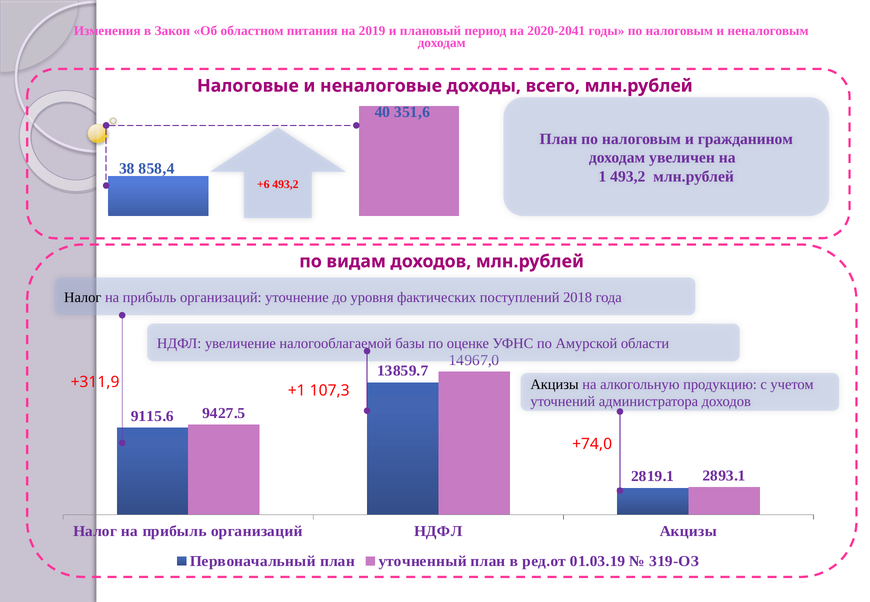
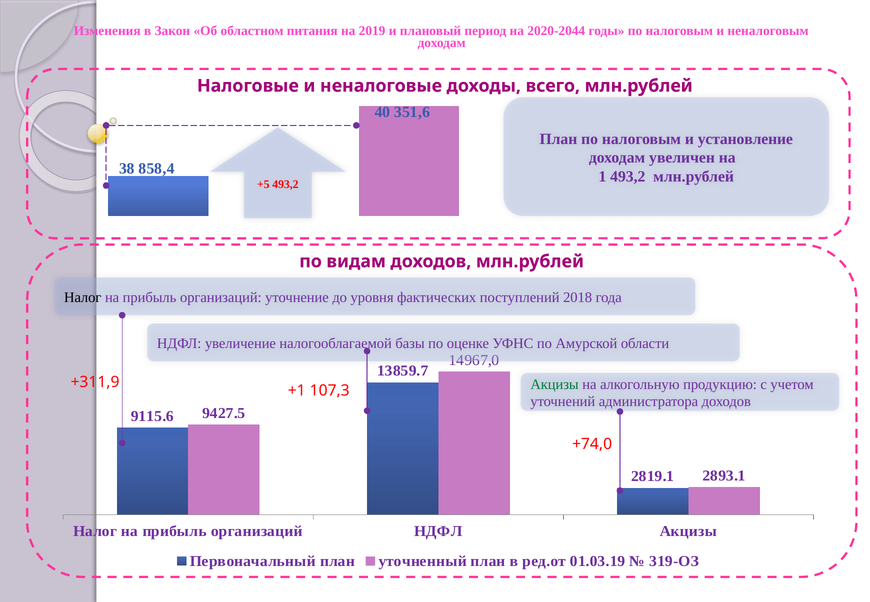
2020-2041: 2020-2041 -> 2020-2044 (556, 31)
гражданином: гражданином -> установление (745, 139)
+6: +6 -> +5 (263, 185)
Акцизы colour: black -> green (555, 384)
